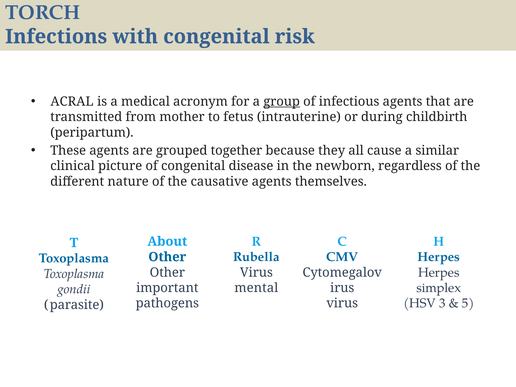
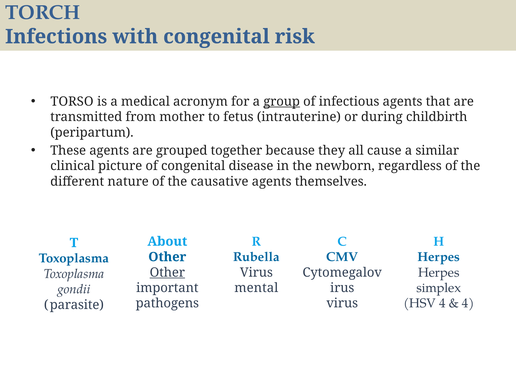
ACRAL: ACRAL -> TORSO (72, 102)
Other underline: none -> present (167, 272)
HSV 3: 3 -> 4 (442, 303)
5: 5 -> 4 (468, 303)
